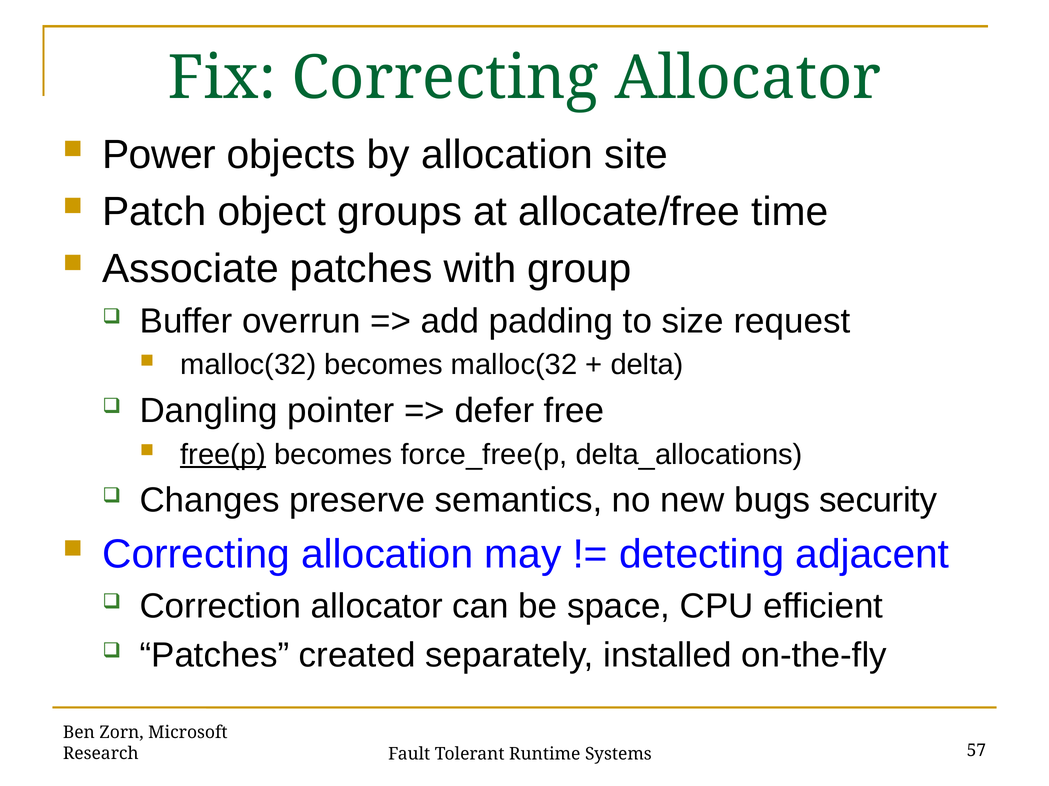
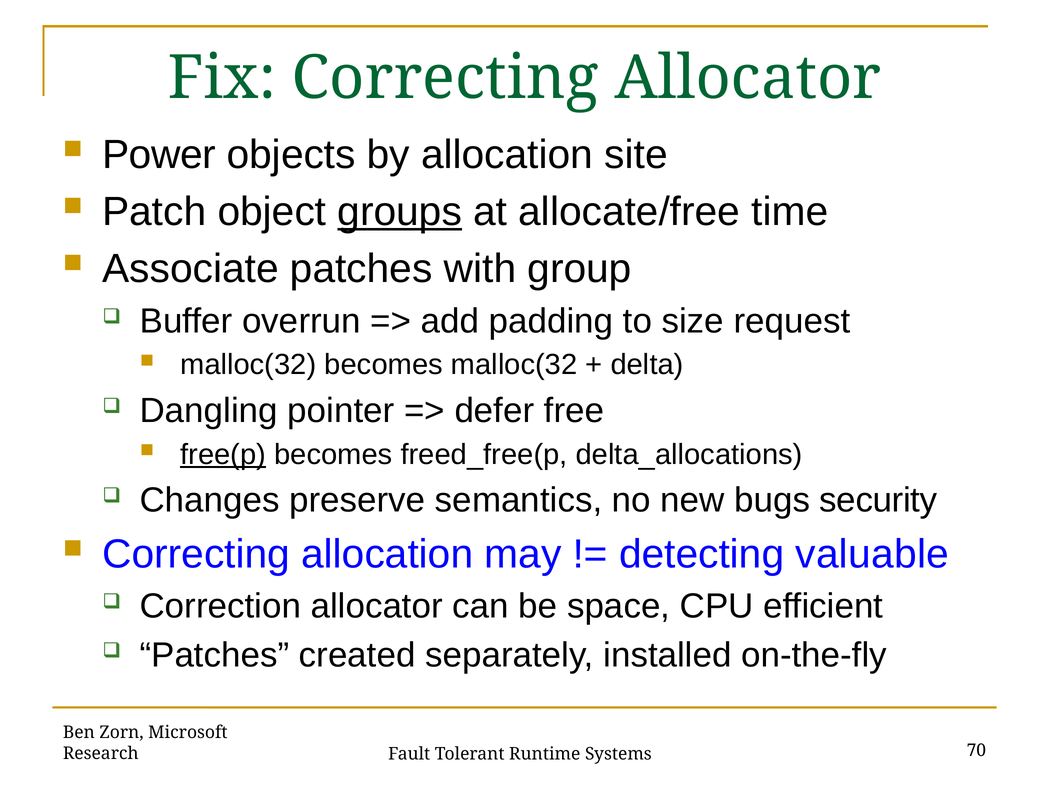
groups underline: none -> present (400, 212)
force_free(p: force_free(p -> freed_free(p (484, 455)
adjacent: adjacent -> valuable (872, 555)
57: 57 -> 70 (976, 751)
